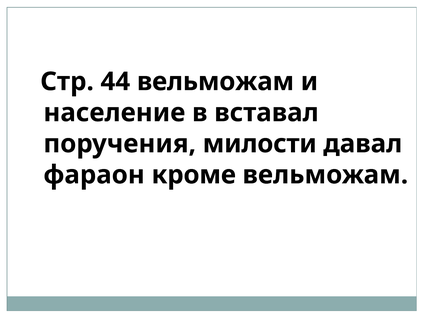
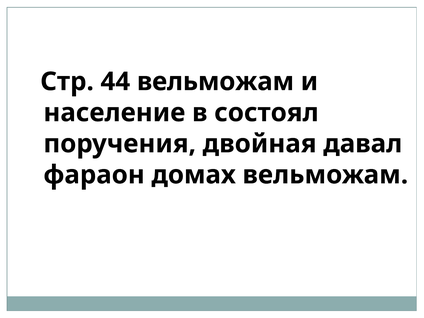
вставал: вставал -> состоял (266, 113)
милости: милости -> двойная (260, 144)
кроме: кроме -> домах (194, 175)
